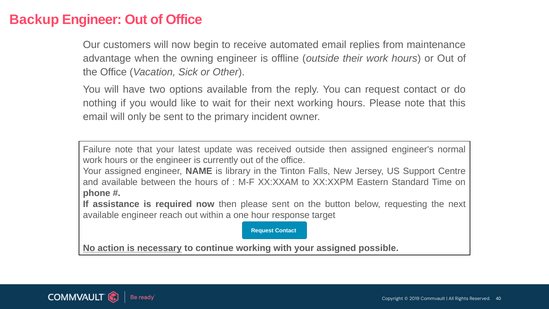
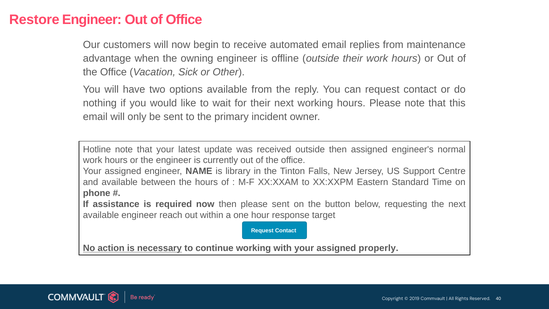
Backup: Backup -> Restore (34, 19)
Failure: Failure -> Hotline (97, 149)
possible: possible -> properly (379, 248)
